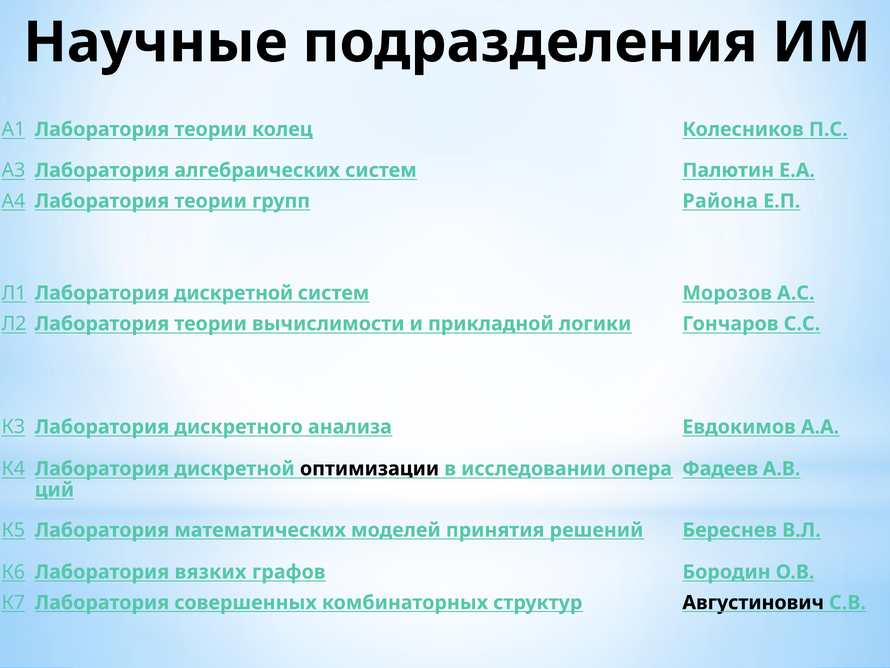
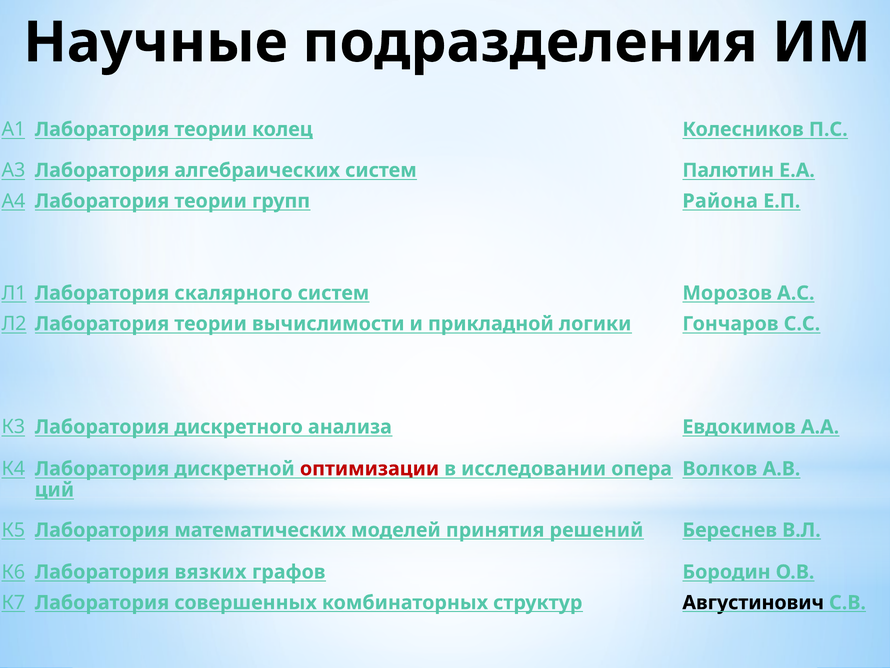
Л1 Лаборатория дискретной: дискретной -> скалярного (233, 293)
оптимизации colour: black -> red (370, 468)
Фадеев: Фадеев -> Волков (720, 468)
